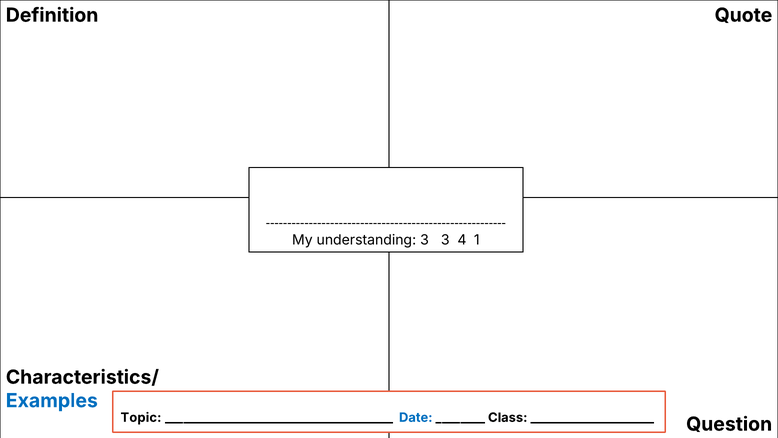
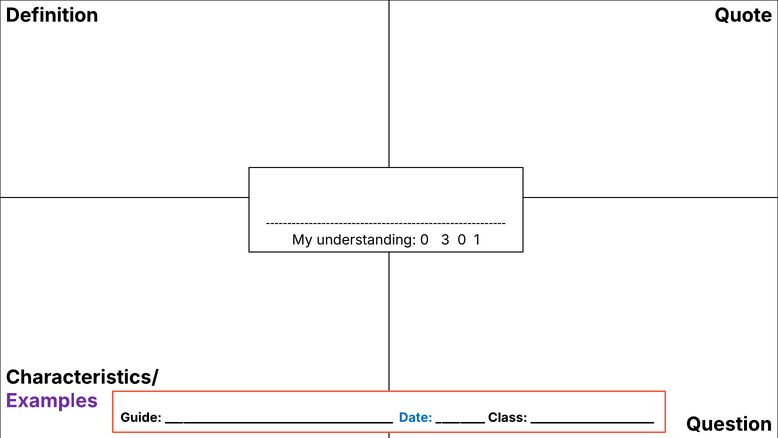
understanding 3: 3 -> 0 (425, 240)
3 4: 4 -> 0 (462, 240)
Examples colour: blue -> purple (52, 400)
Topic: Topic -> Guide (141, 417)
